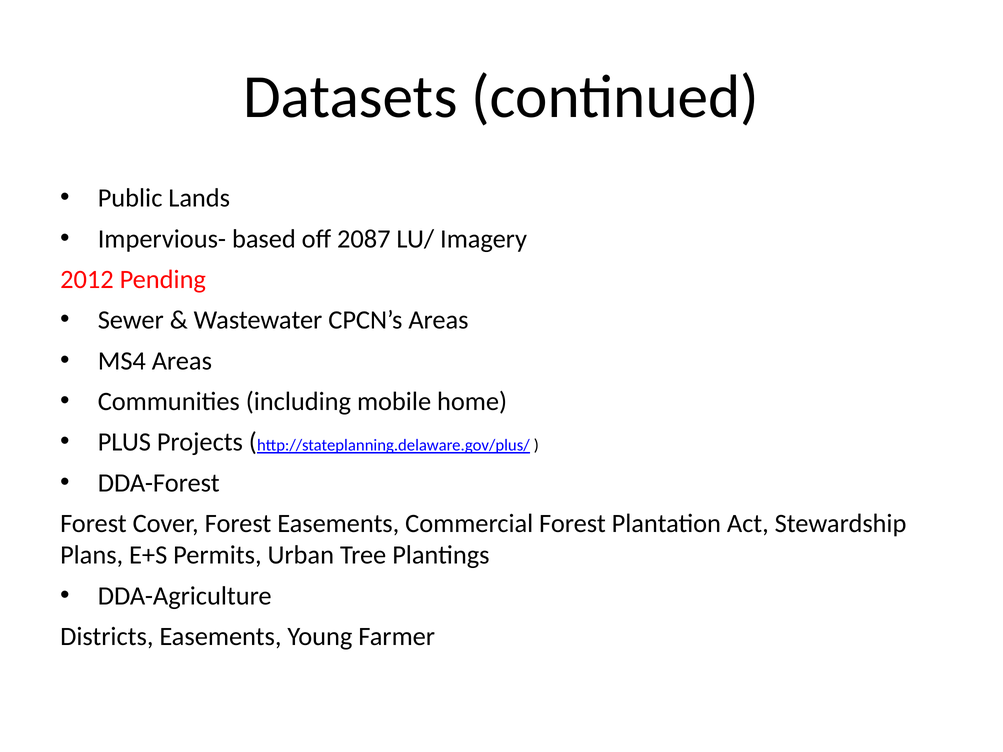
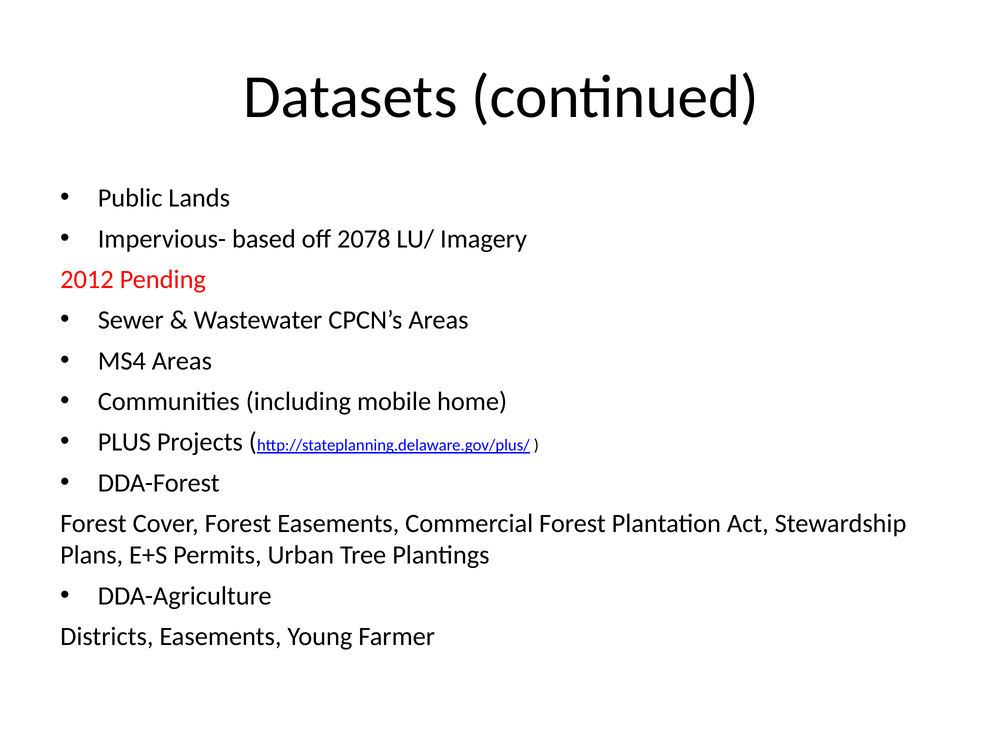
2087: 2087 -> 2078 (364, 239)
